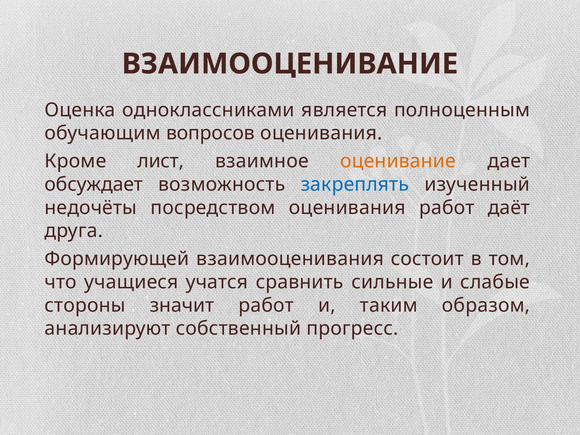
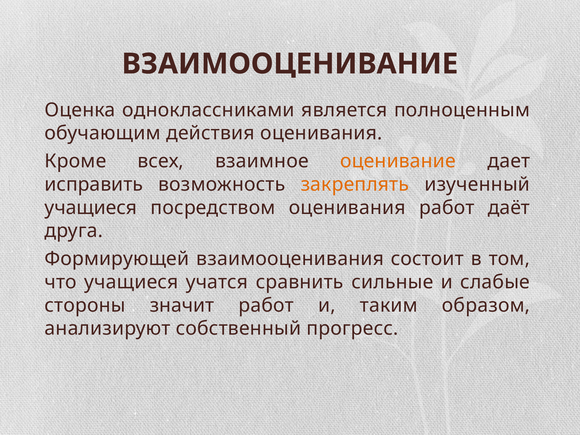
вопросов: вопросов -> действия (210, 133)
лист: лист -> всех (161, 161)
обсуждает: обсуждает -> исправить (94, 184)
закреплять colour: blue -> orange (355, 184)
недочёты: недочёты -> учащиеся (91, 208)
